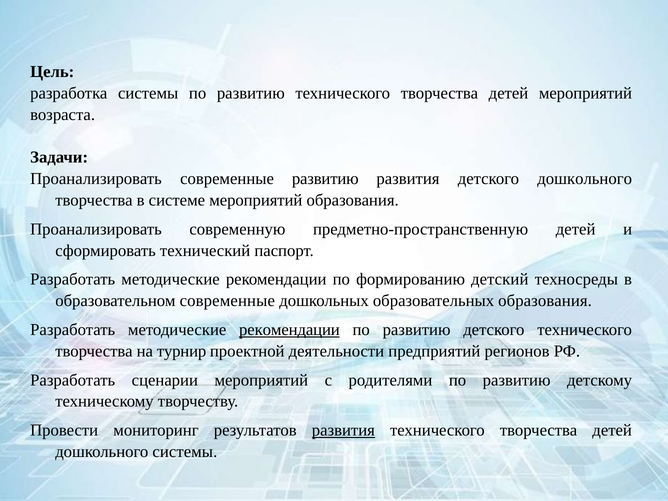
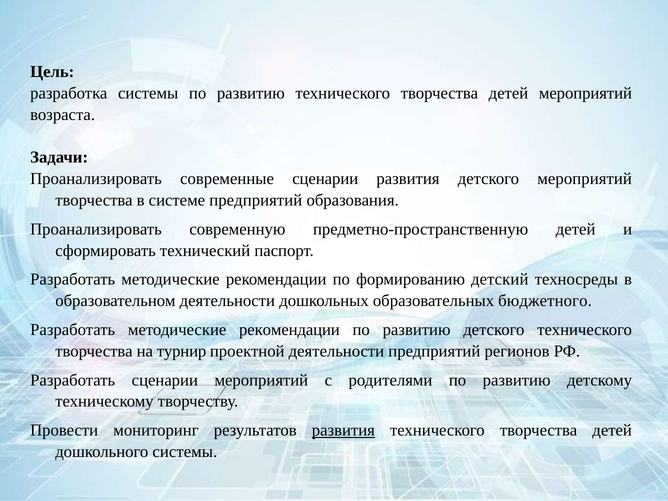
современные развитию: развитию -> сценарии (325, 179)
детского дошкольного: дошкольного -> мероприятий (585, 179)
системе мероприятий: мероприятий -> предприятий (256, 200)
образовательном современные: современные -> деятельности (227, 301)
образовательных образования: образования -> бюджетного (545, 301)
рекомендации underline: present -> none (289, 330)
